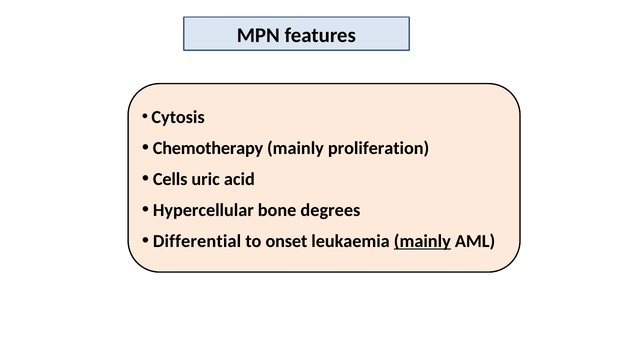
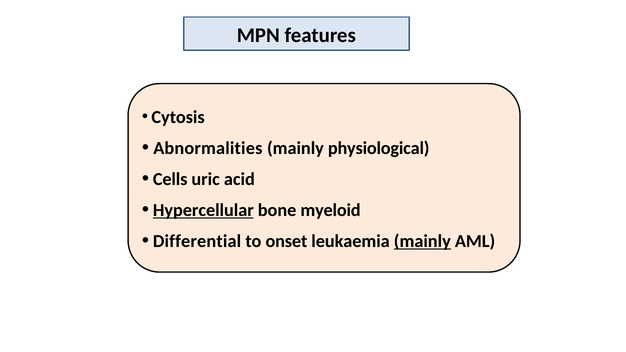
Chemotherapy: Chemotherapy -> Abnormalities (208, 148)
proliferation: proliferation -> physiological (379, 148)
Hypercellular underline: none -> present (203, 210)
degrees: degrees -> myeloid (331, 210)
